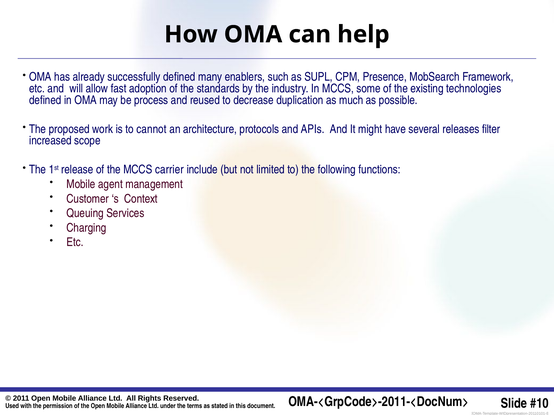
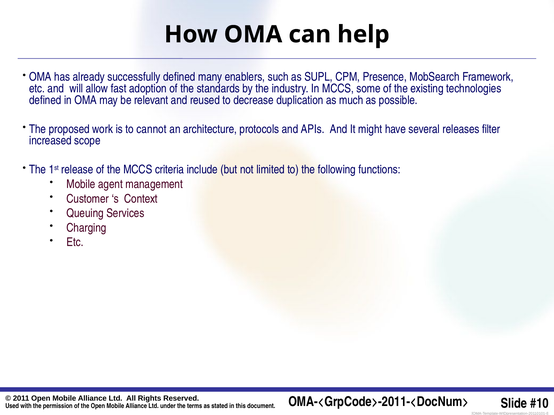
process: process -> relevant (151, 100)
carrier: carrier -> criteria (170, 170)
